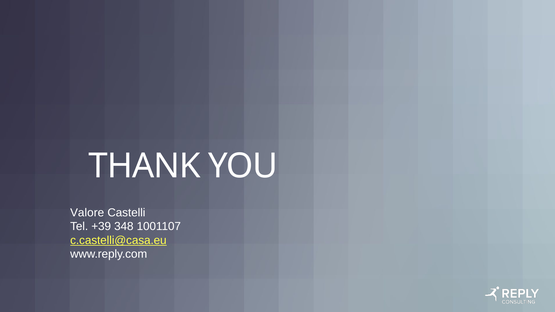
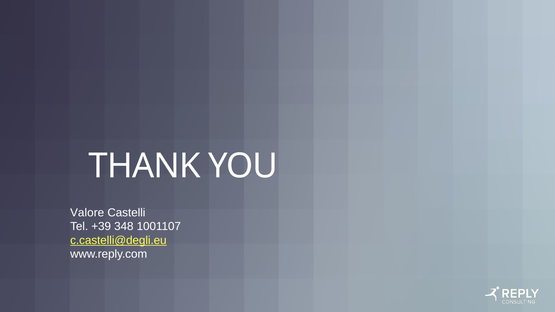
c.castelli@casa.eu: c.castelli@casa.eu -> c.castelli@degli.eu (118, 240)
